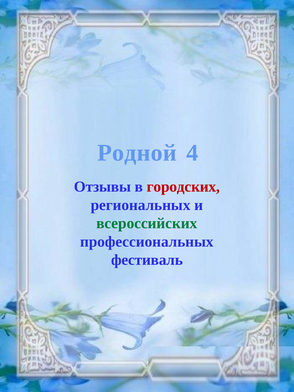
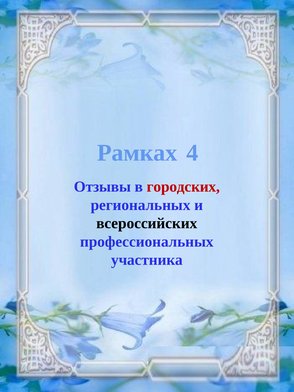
Родной: Родной -> Рамках (137, 153)
всероссийских colour: green -> black (147, 223)
фестиваль: фестиваль -> участника (147, 260)
